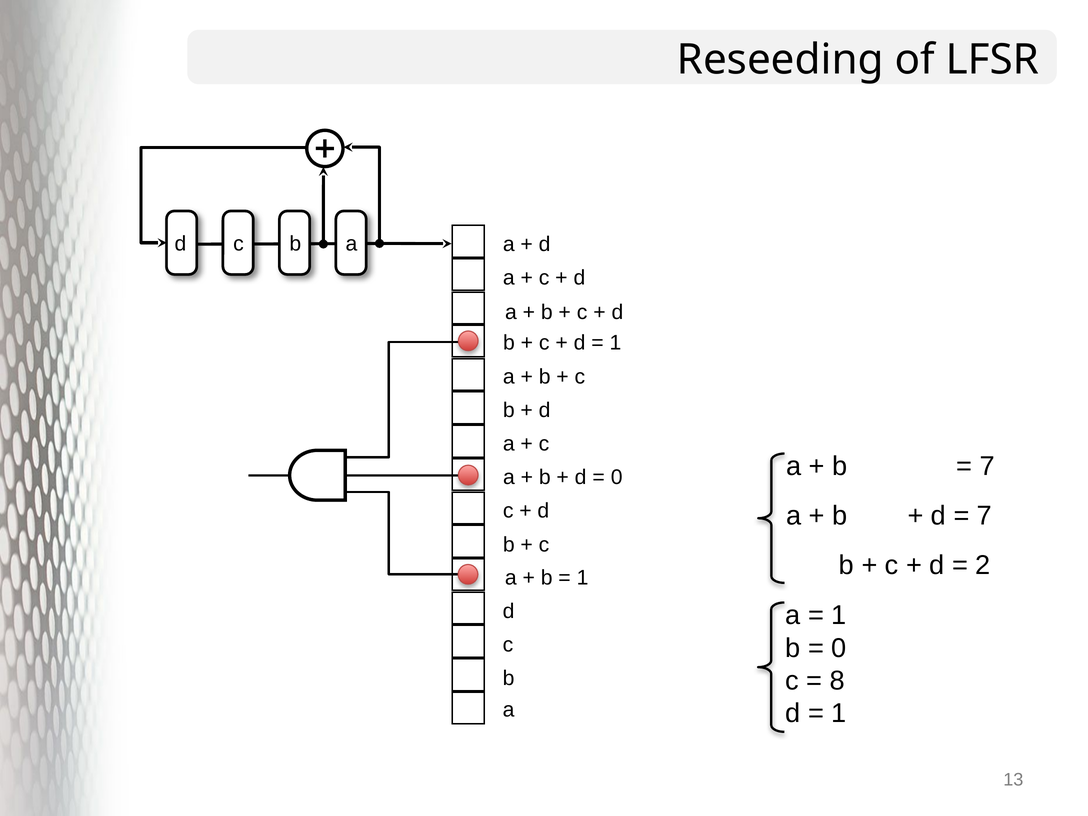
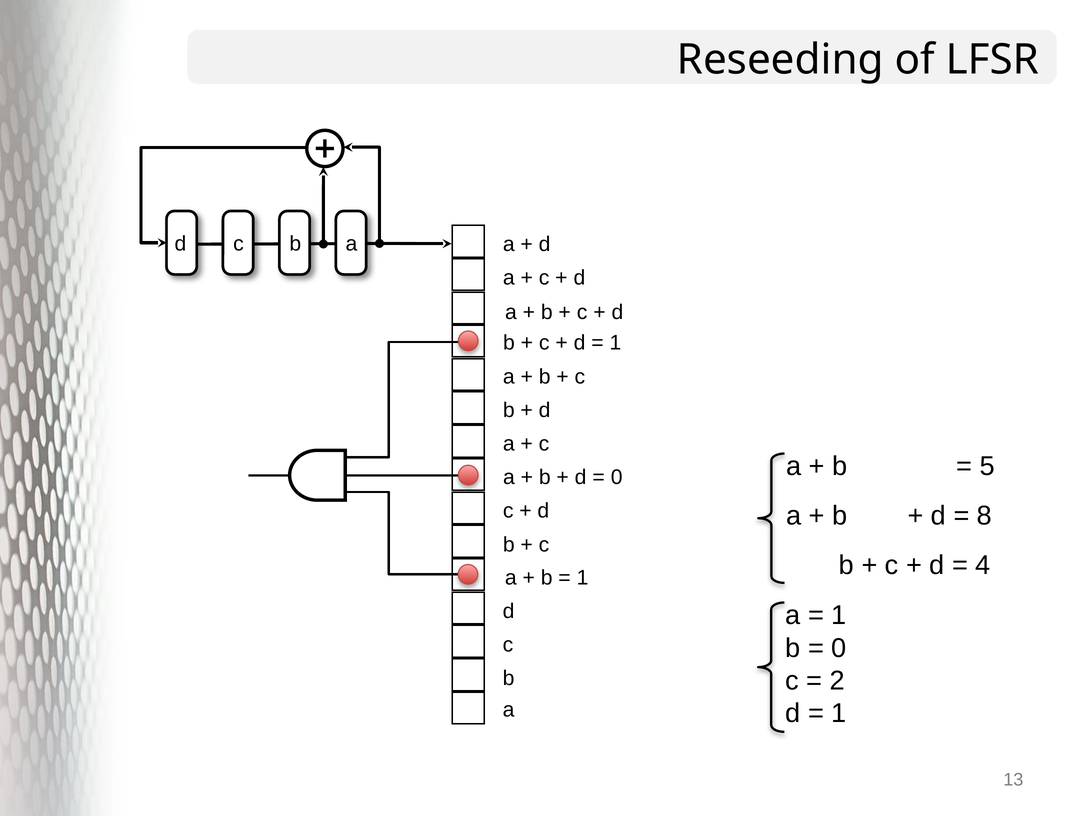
7: 7 -> 5 (987, 466)
7: 7 -> 8 (984, 516)
2: 2 -> 4 (983, 565)
8: 8 -> 2 (837, 681)
